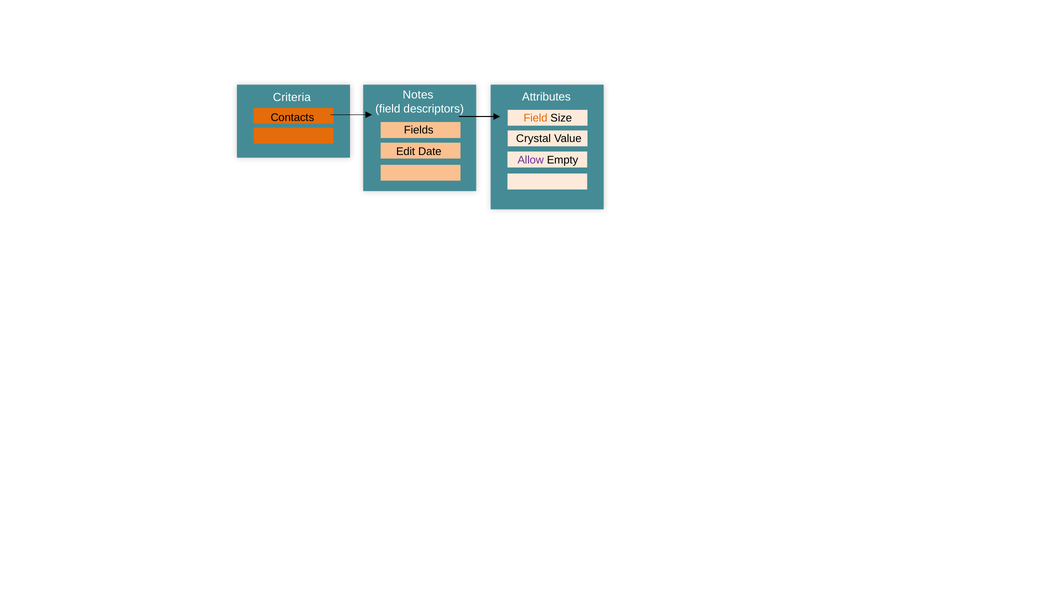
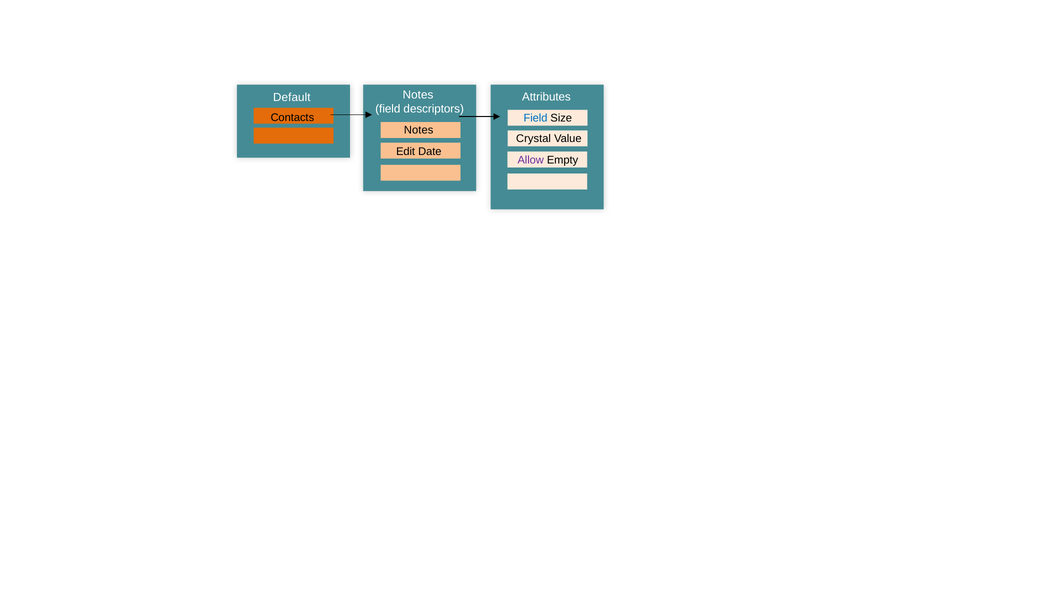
Criteria: Criteria -> Default (292, 97)
Field colour: orange -> blue (536, 118)
Fields: Fields -> Notes (419, 130)
